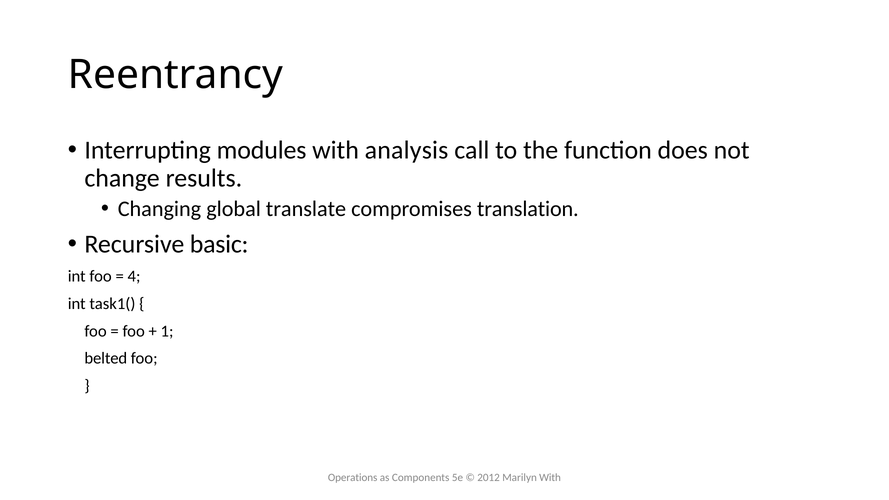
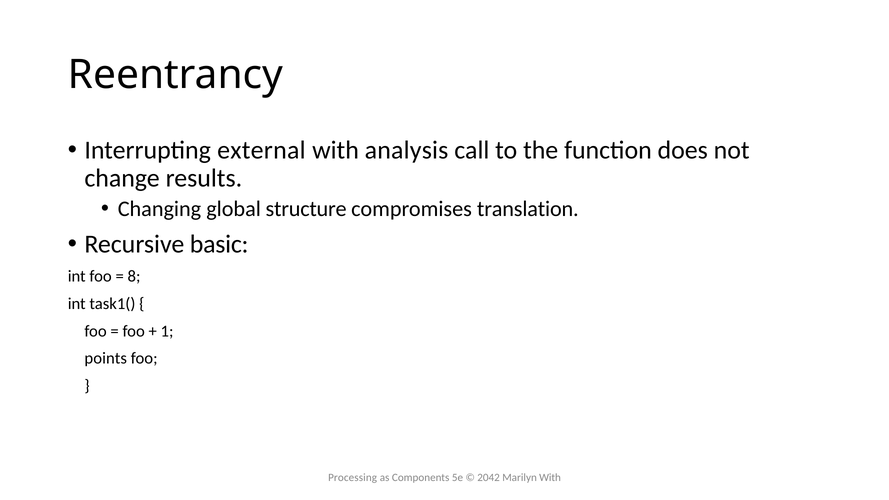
modules: modules -> external (261, 150)
translate: translate -> structure (306, 209)
4: 4 -> 8 (134, 277)
belted: belted -> points (106, 358)
Operations: Operations -> Processing (353, 477)
2012: 2012 -> 2042 (489, 477)
